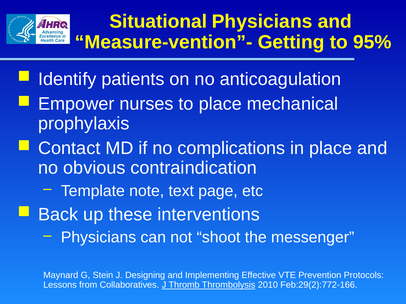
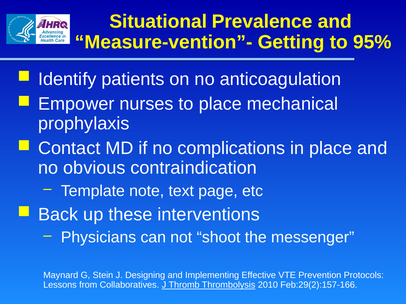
Situational Physicians: Physicians -> Prevalence (262, 22)
Feb:29(2):772-166: Feb:29(2):772-166 -> Feb:29(2):157-166 (319, 285)
